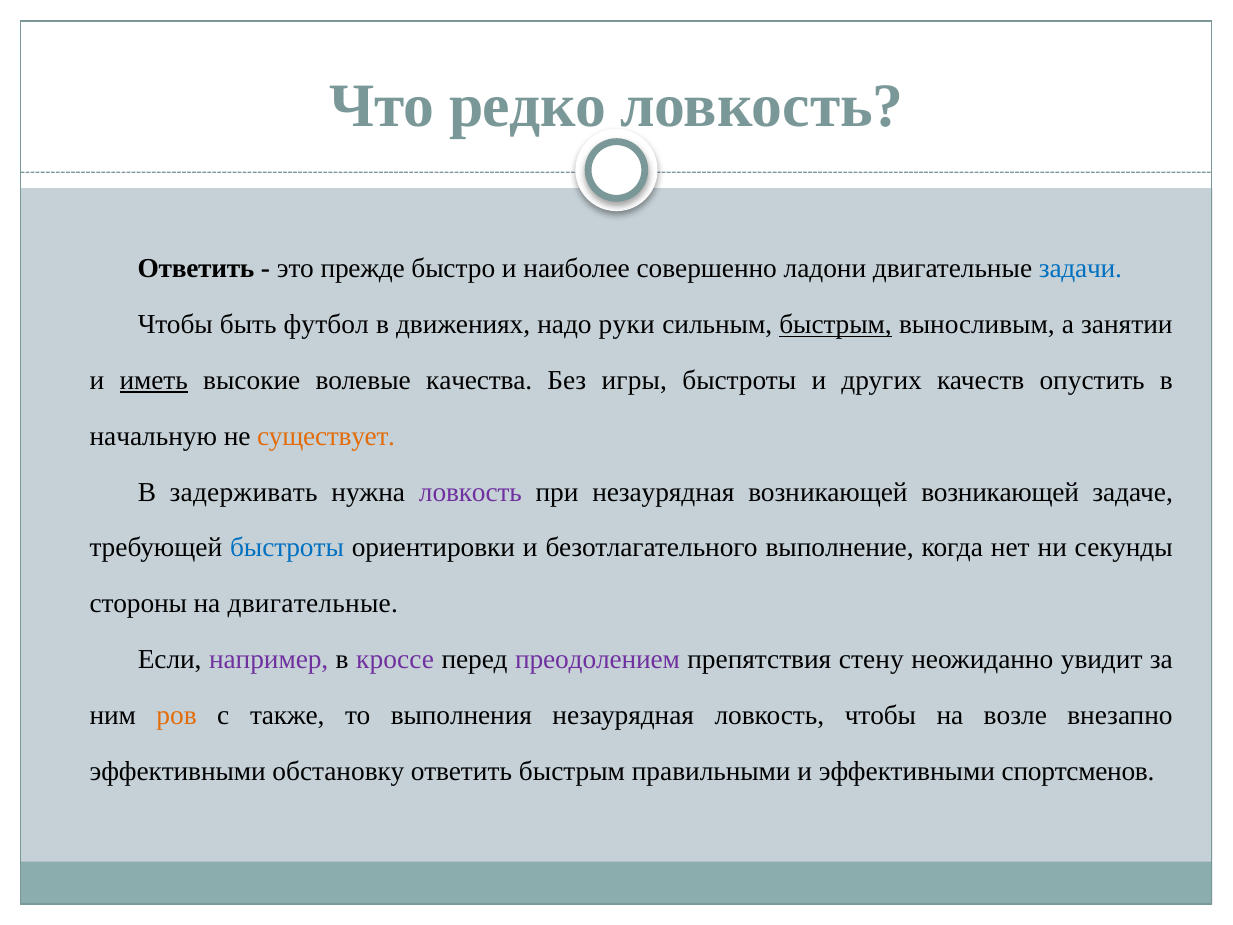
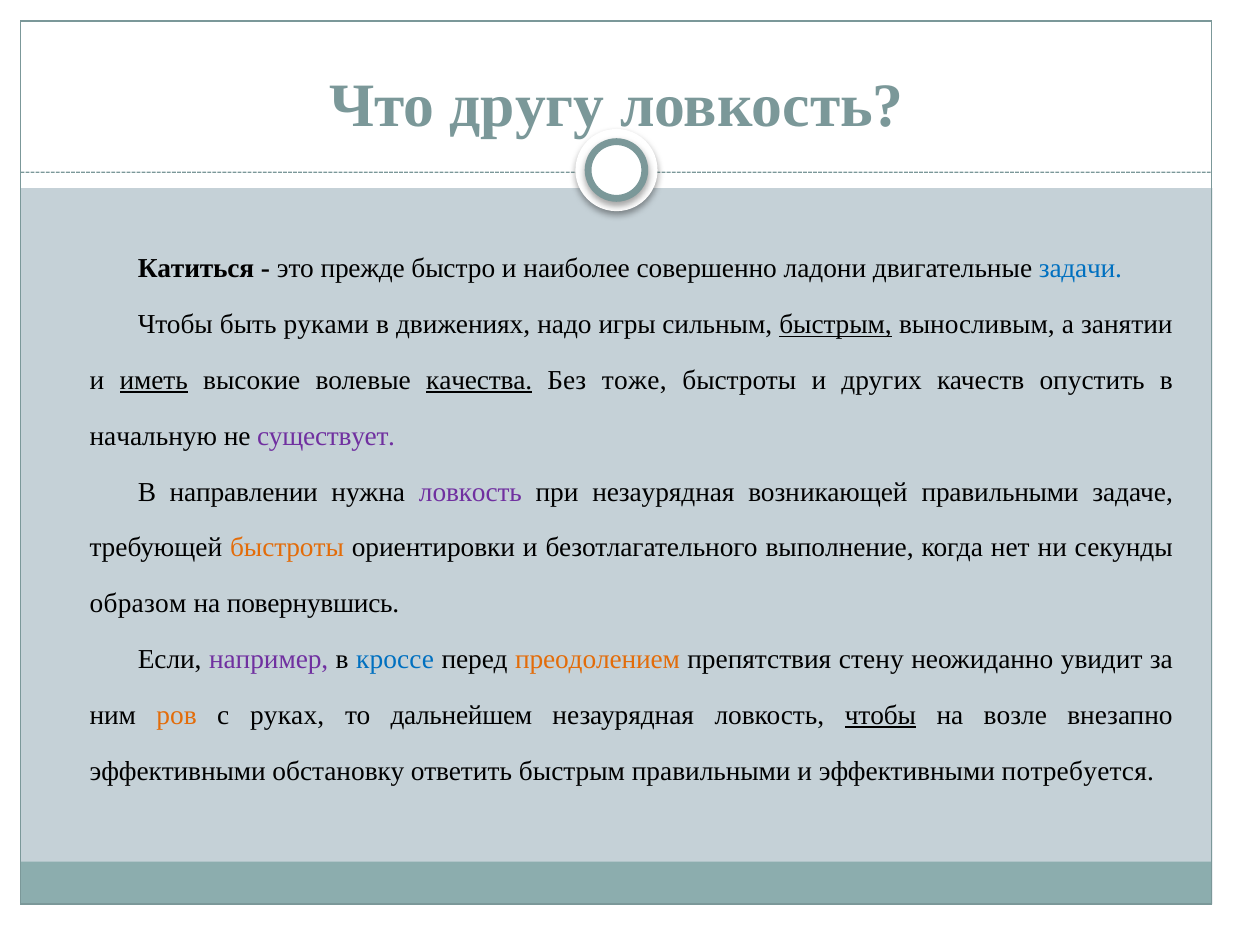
редко: редко -> другу (527, 106)
Ответить: Ответить -> Катиться (196, 269)
футбол: футбол -> руками (326, 325)
руки: руки -> игры (627, 325)
качества underline: none -> present (479, 380)
игры: игры -> тоже (634, 380)
существует colour: orange -> purple (326, 436)
задерживать: задерживать -> направлении (244, 492)
возникающей возникающей: возникающей -> правильными (1000, 492)
быстроты colour: blue -> orange (287, 548)
стороны: стороны -> образом (138, 604)
на двигательные: двигательные -> повернувшись (313, 604)
кроссе colour: purple -> blue (395, 659)
преодолением colour: purple -> orange (598, 659)
также: также -> руках (287, 715)
выполнения: выполнения -> дальнейшем (461, 715)
чтобы underline: none -> present (880, 715)
спортсменов: спортсменов -> потребуется (1078, 771)
